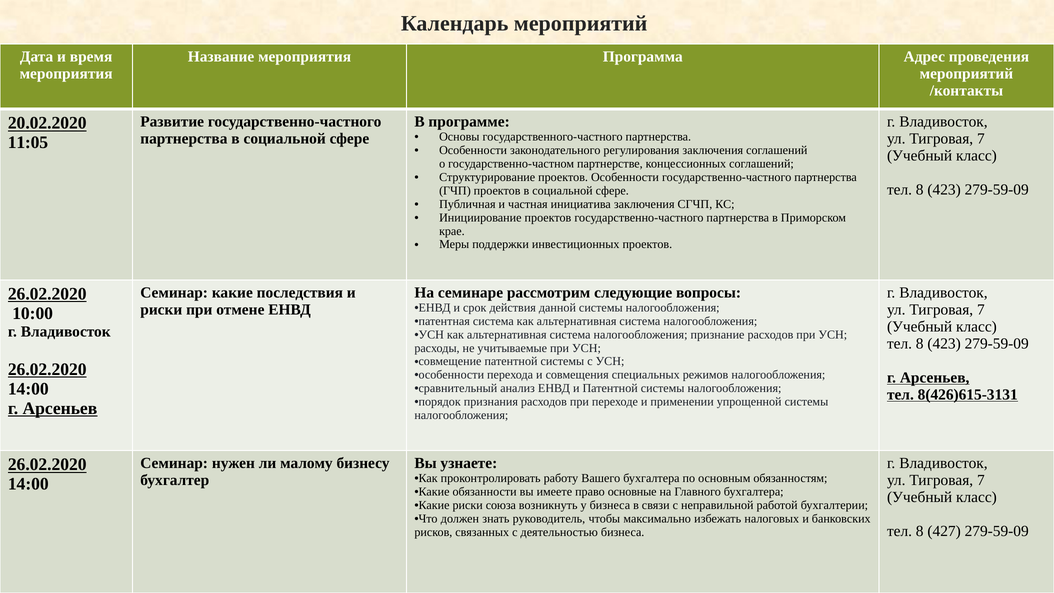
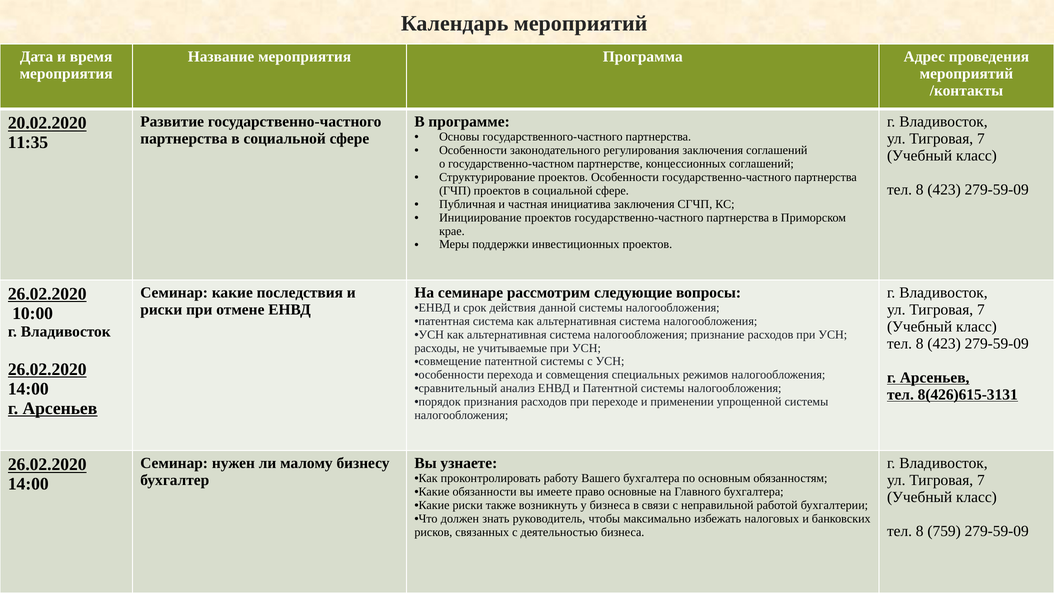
11:05: 11:05 -> 11:35 (28, 142)
союза: союза -> также (501, 505)
427: 427 -> 759 (944, 531)
